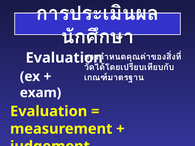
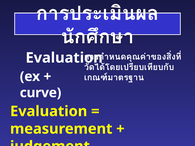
exam: exam -> curve (41, 93)
